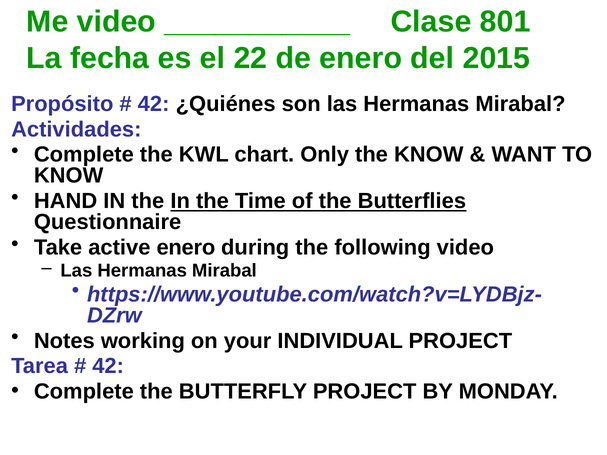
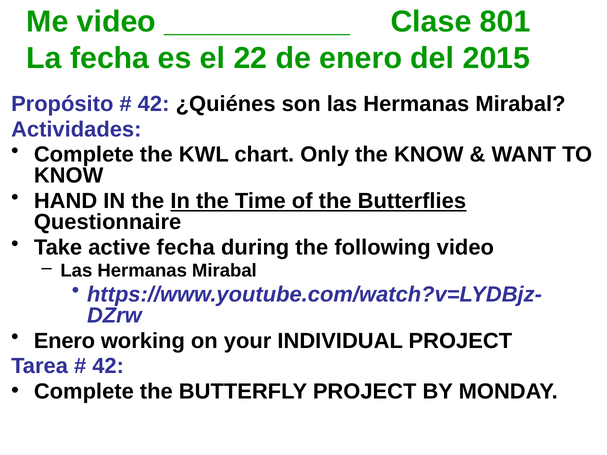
active enero: enero -> fecha (186, 248)
Notes: Notes -> Enero (64, 341)
